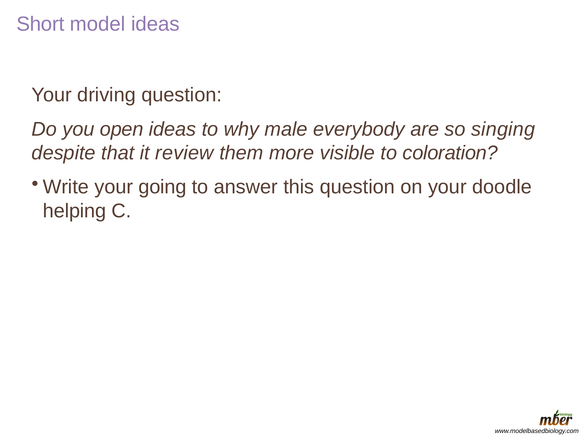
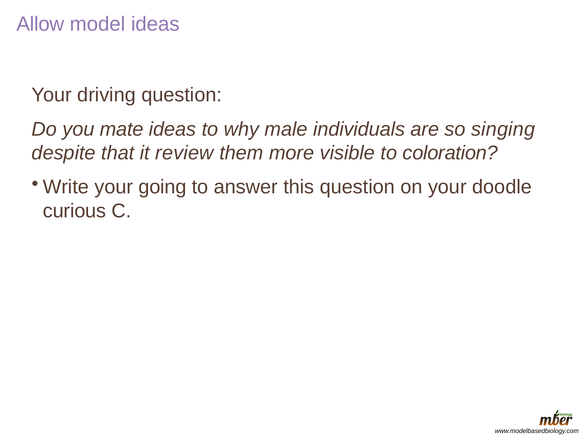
Short: Short -> Allow (40, 24)
open: open -> mate (122, 129)
everybody: everybody -> individuals (359, 129)
helping: helping -> curious (75, 211)
